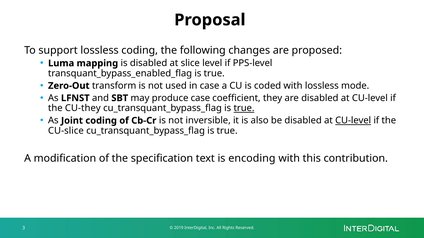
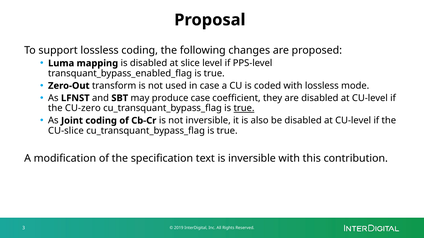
CU-they: CU-they -> CU-zero (83, 108)
CU-level underline: present -> none (353, 121)
is encoding: encoding -> inversible (252, 159)
